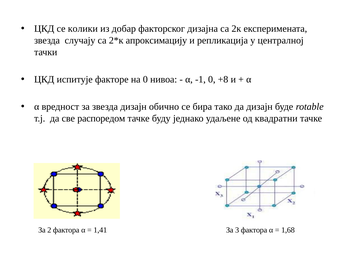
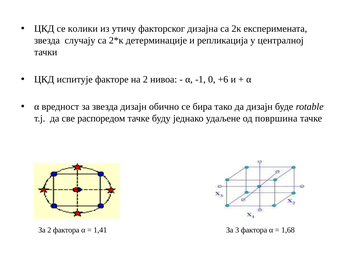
добар: добар -> утичу (124, 29)
апроксимацију: апроксимацију -> детерминације (156, 40)
на 0: 0 -> 2 (145, 79)
+8: +8 -> +6 (223, 79)
квадратни: квадратни -> површина (276, 118)
